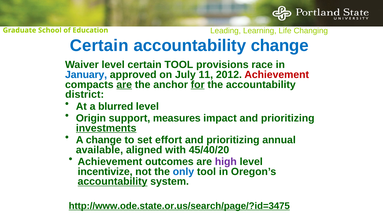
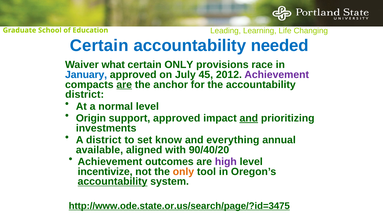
accountability change: change -> needed (280, 45)
Waiver level: level -> what (113, 64)
certain TOOL: TOOL -> ONLY (179, 64)
11: 11 -> 45 (206, 74)
Achievement colour: red -> purple (277, 74)
for underline: present -> none (198, 84)
blurred: blurred -> normal (116, 106)
support measures: measures -> approved (177, 118)
and underline: none -> present (249, 118)
investments underline: present -> none (106, 128)
A change: change -> district (104, 139)
effort: effort -> know (169, 139)
prioritizing: prioritizing -> everything (233, 139)
45/40/20: 45/40/20 -> 90/40/20 (209, 149)
only colour: blue -> orange (183, 171)
